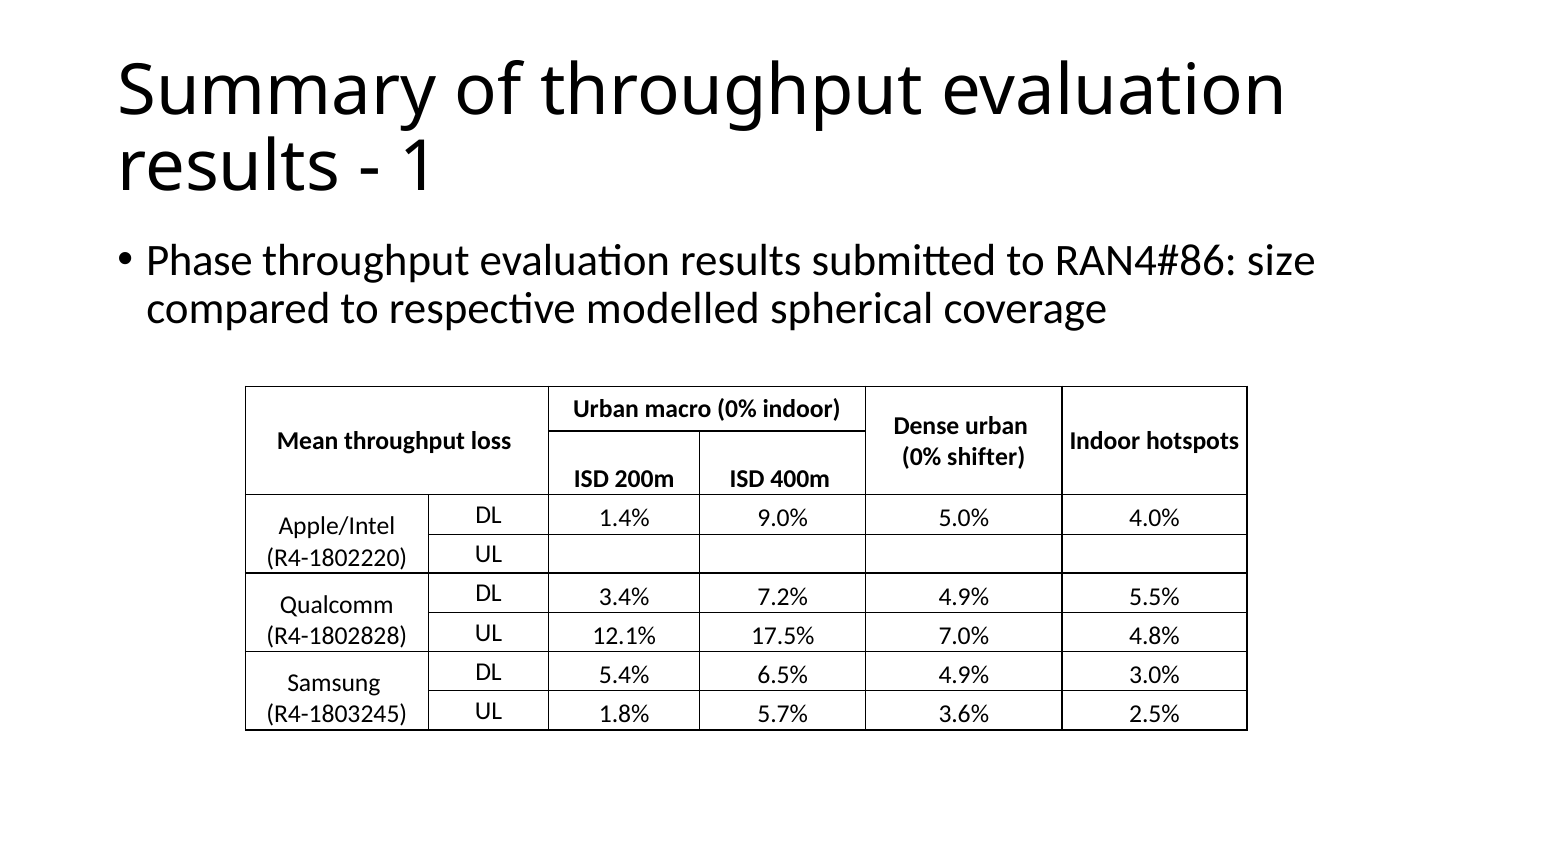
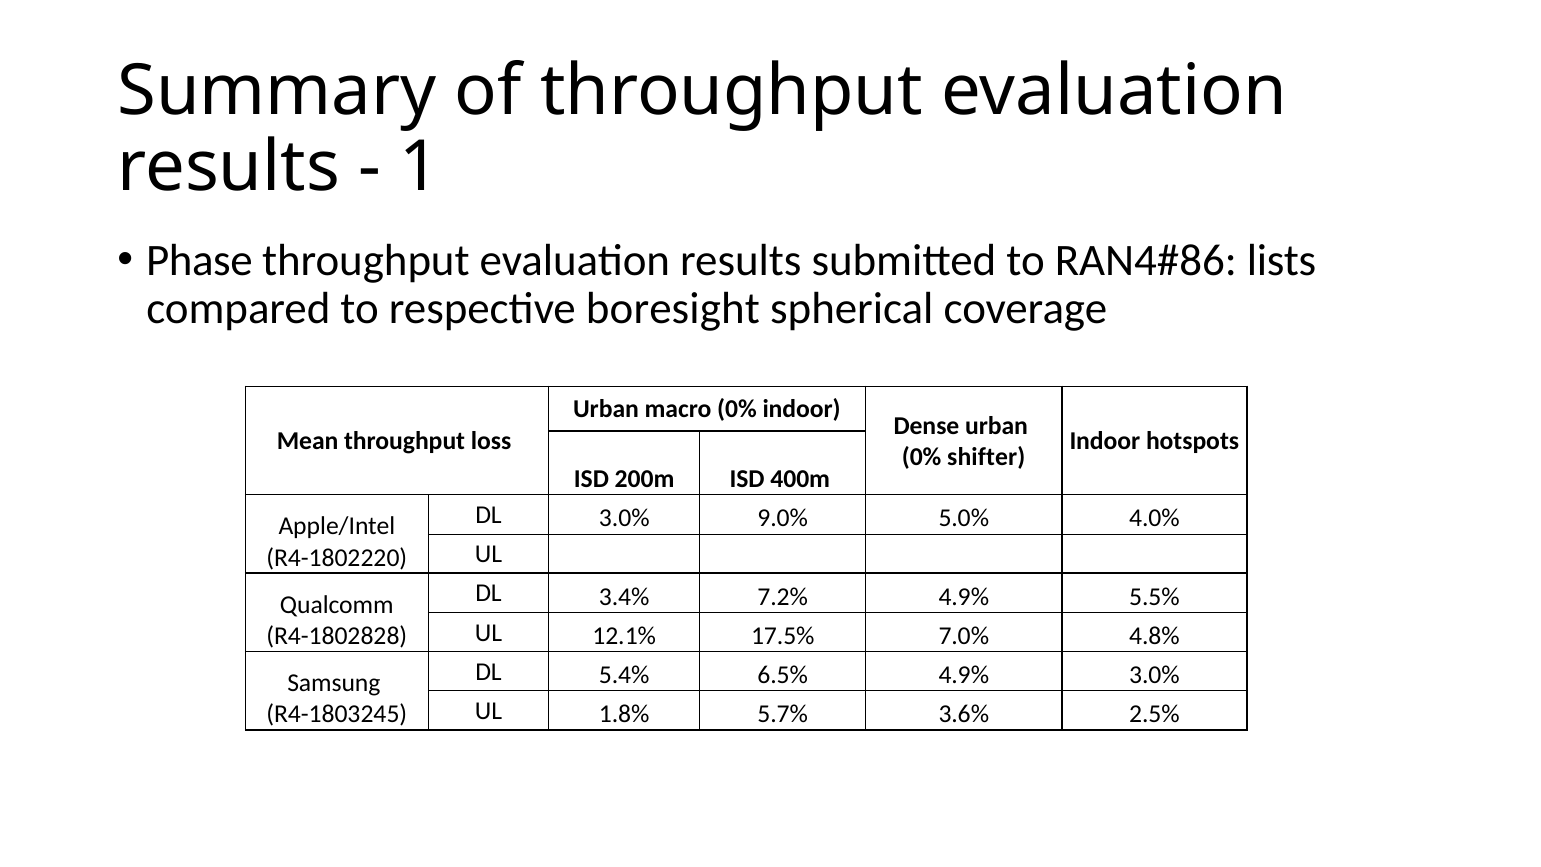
size: size -> lists (1282, 260)
modelled: modelled -> boresight (673, 309)
DL 1.4%: 1.4% -> 3.0% (624, 518)
